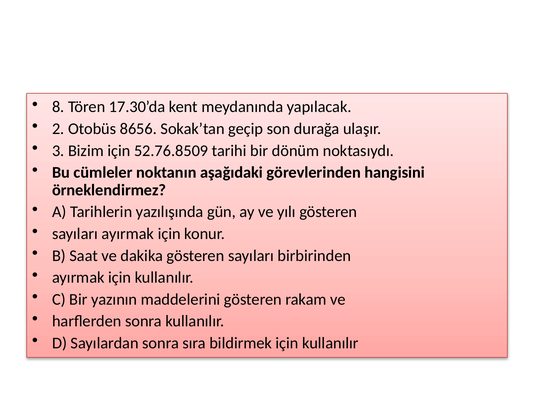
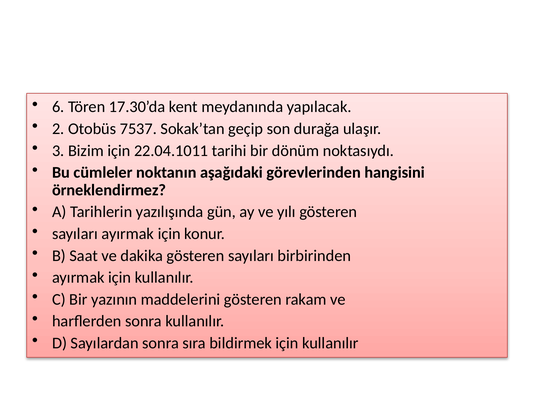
8: 8 -> 6 (58, 107)
8656: 8656 -> 7537 (138, 129)
52.76.8509: 52.76.8509 -> 22.04.1011 (171, 151)
